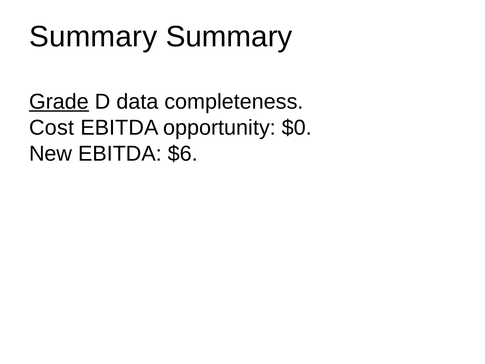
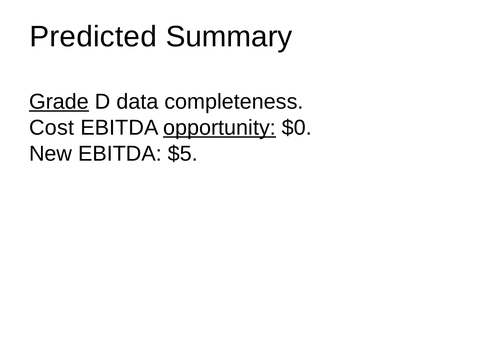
Summary: Summary -> Predicted (93, 37)
opportunity underline: none -> present (219, 128)
$6: $6 -> $5 (183, 153)
